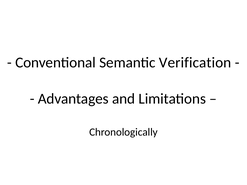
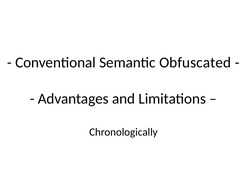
Verification: Verification -> Obfuscated (195, 63)
